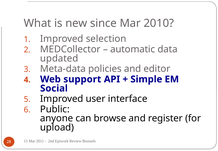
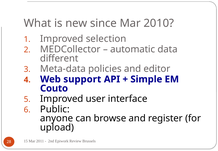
updated: updated -> different (59, 58)
Social: Social -> Couto (54, 88)
